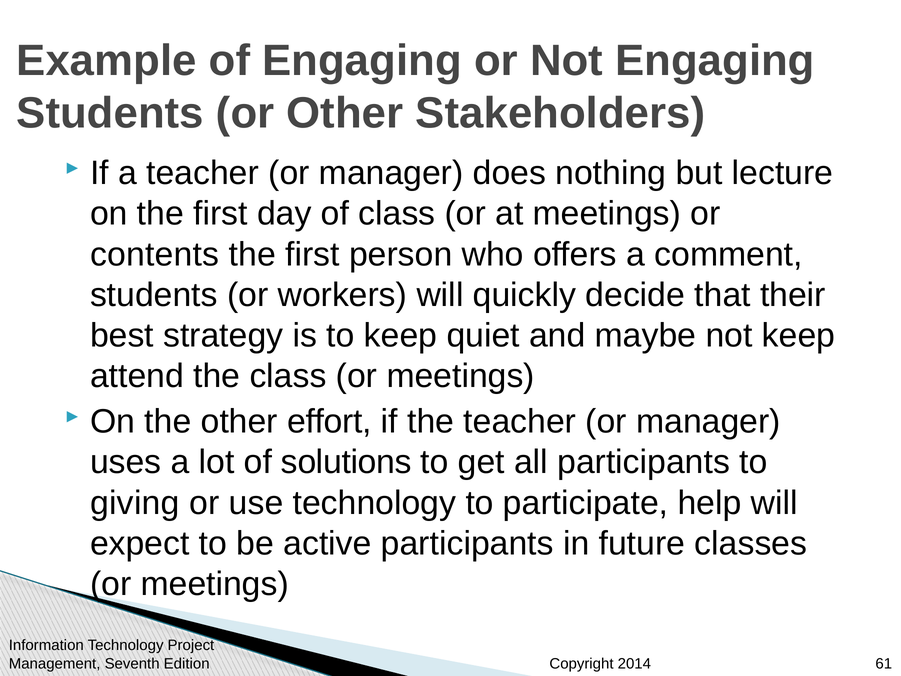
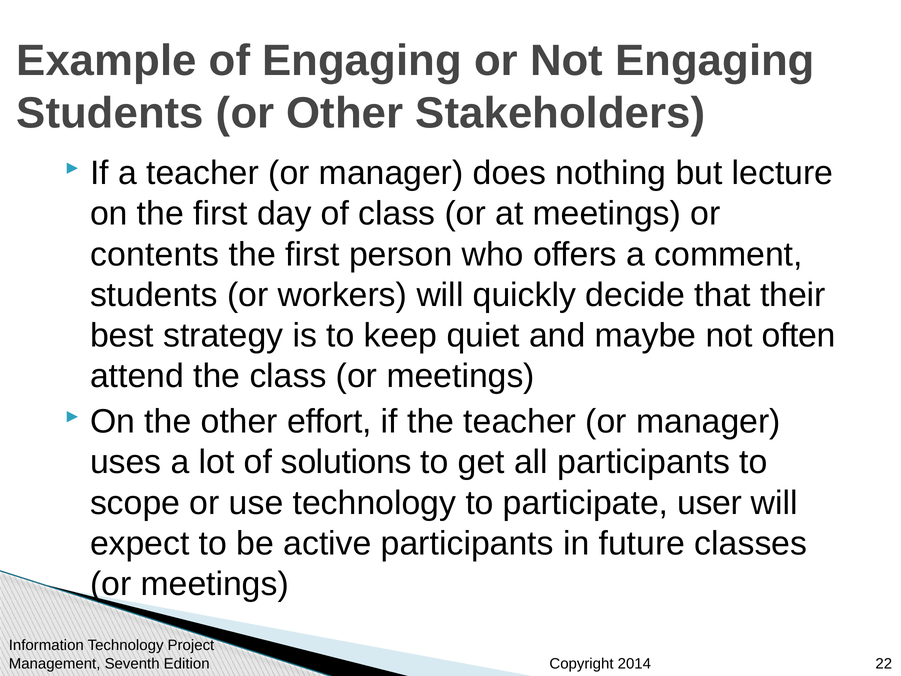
not keep: keep -> often (799, 335)
giving: giving -> scope (135, 503)
help: help -> user (710, 503)
61: 61 -> 22 (884, 663)
